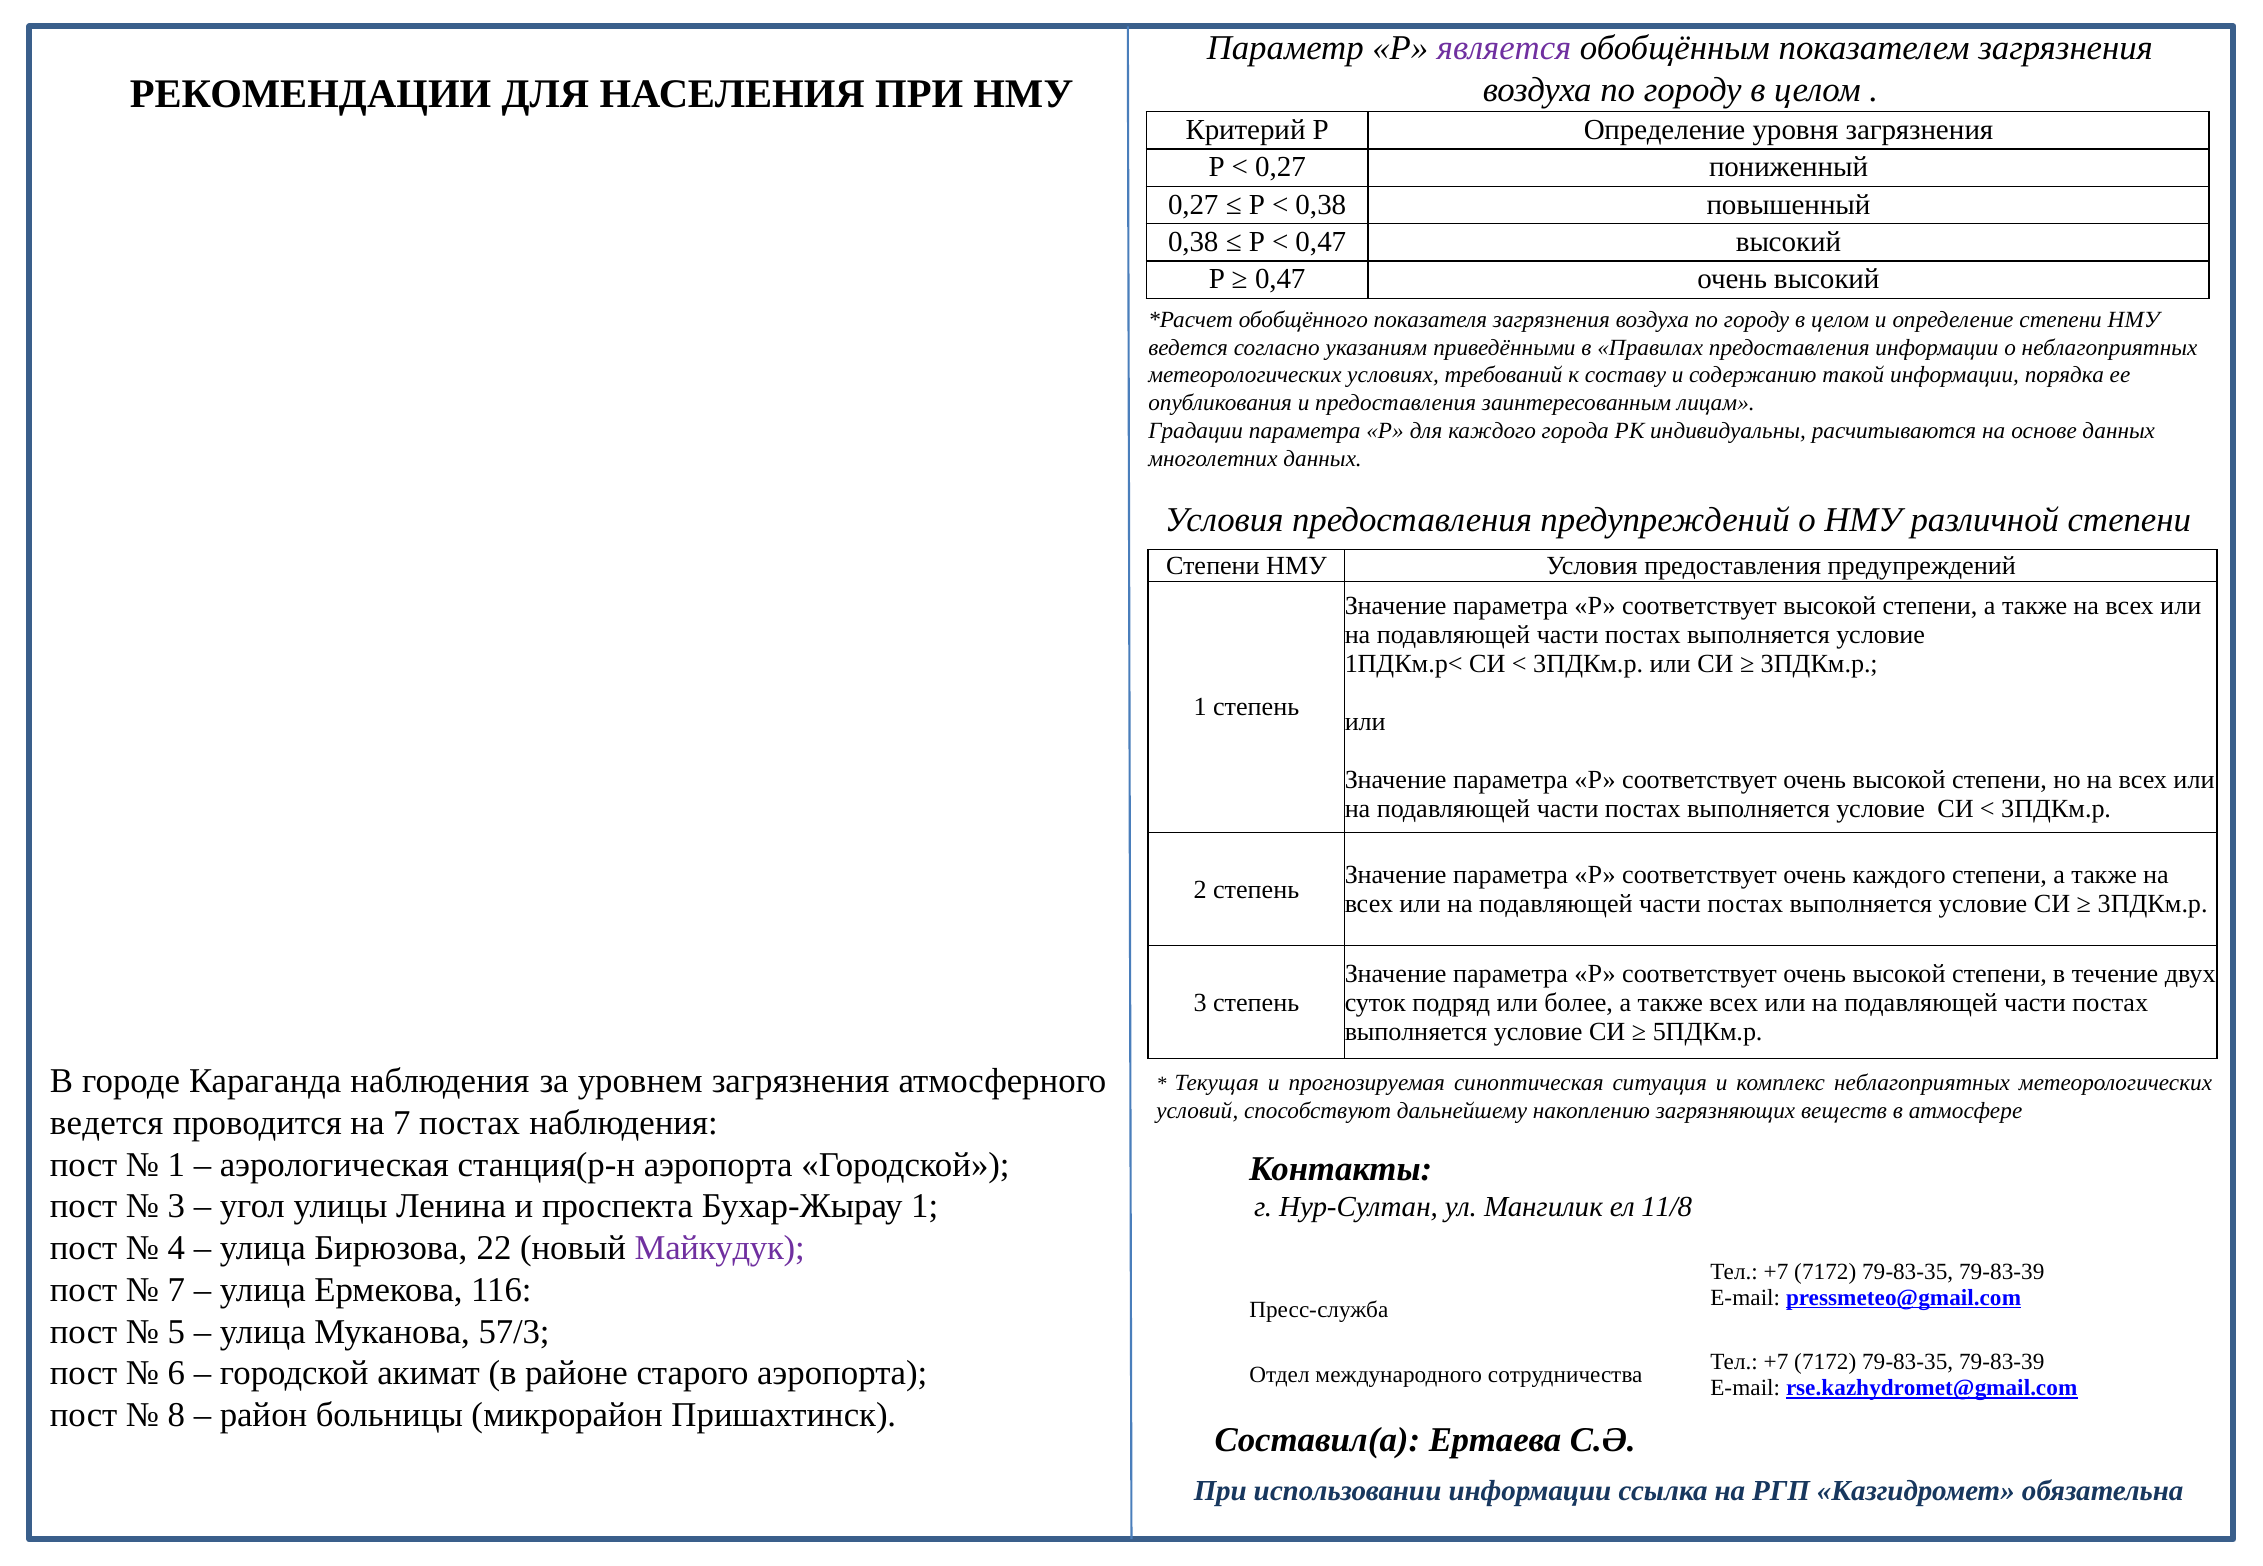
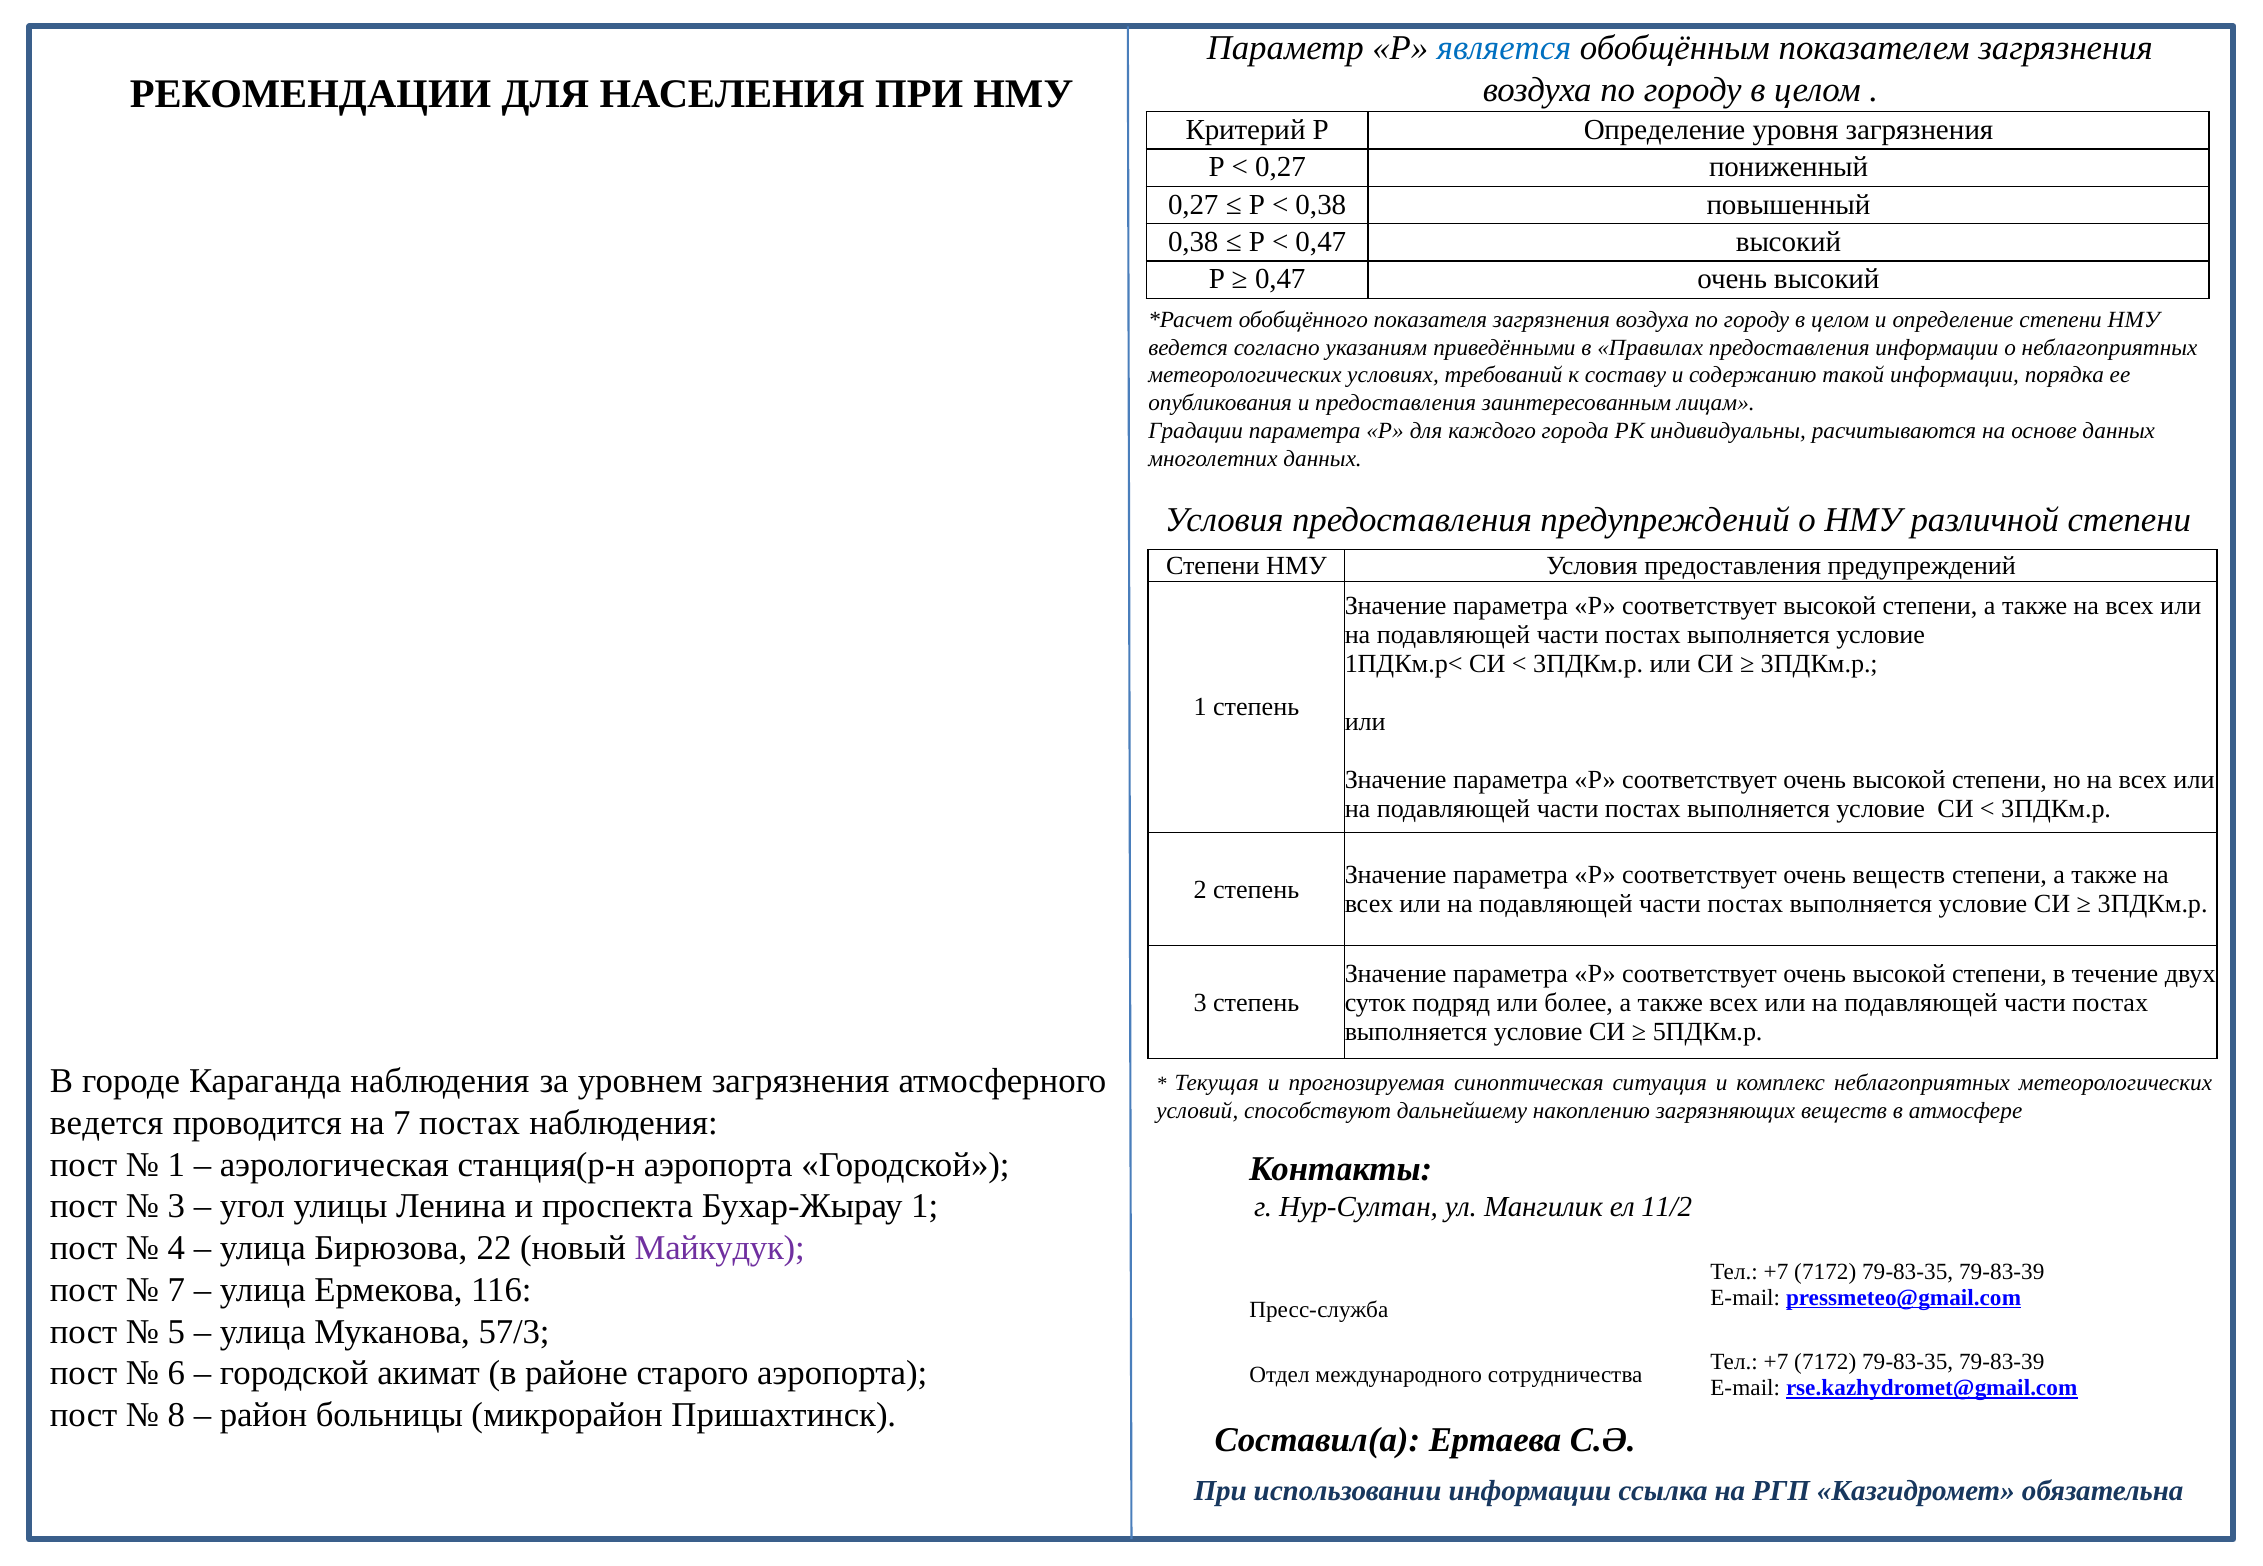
является colour: purple -> blue (1504, 48)
очень каждого: каждого -> веществ (1899, 875)
11/8: 11/8 -> 11/2 (1667, 1208)
